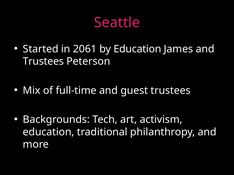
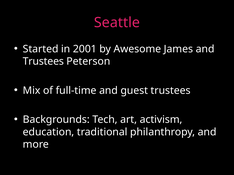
2061: 2061 -> 2001 (85, 49)
by Education: Education -> Awesome (137, 49)
